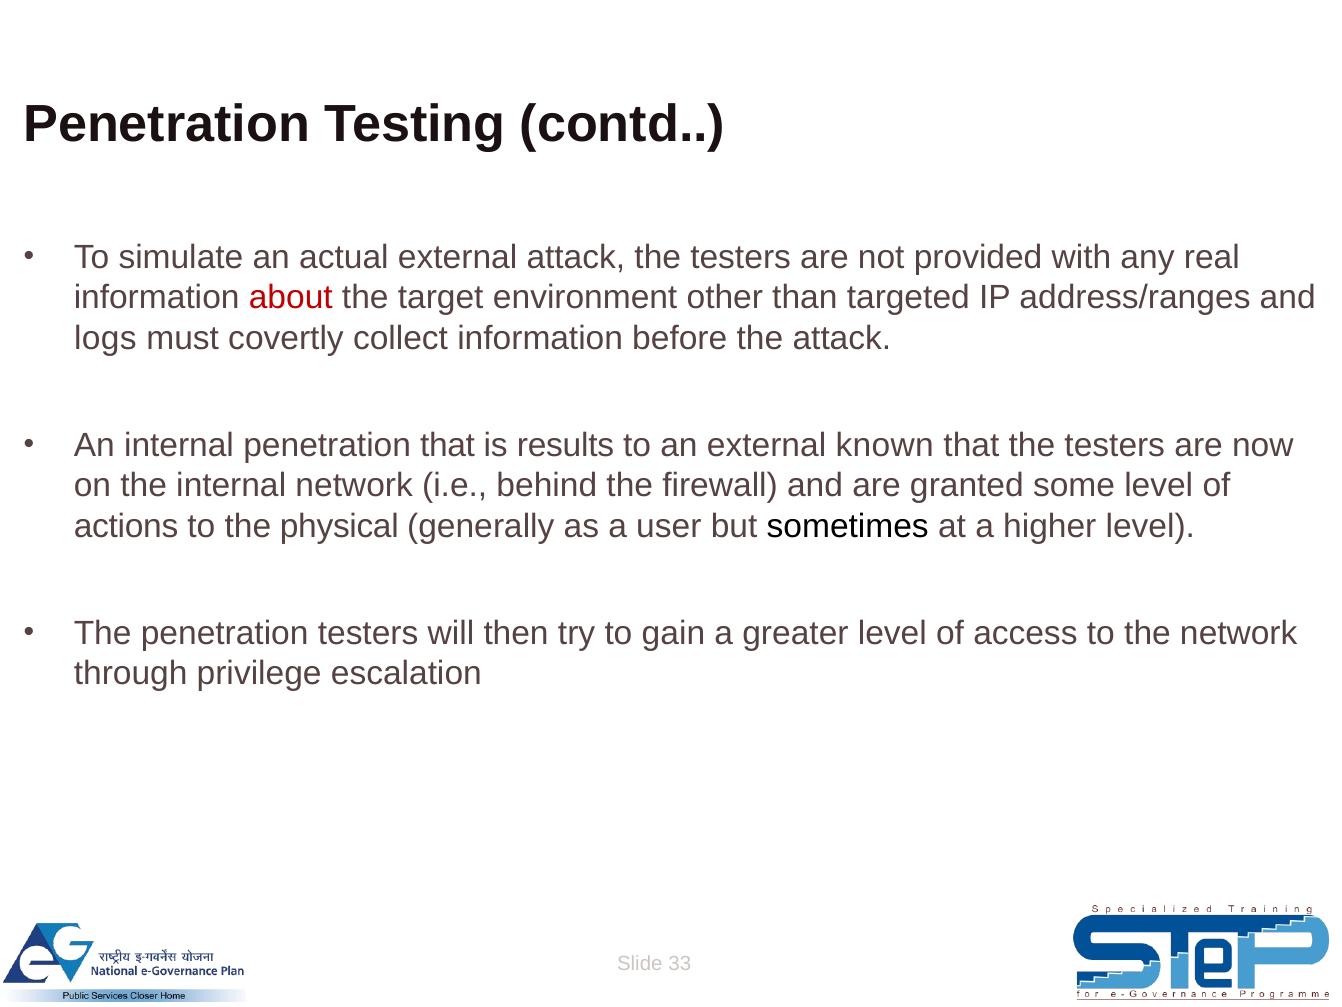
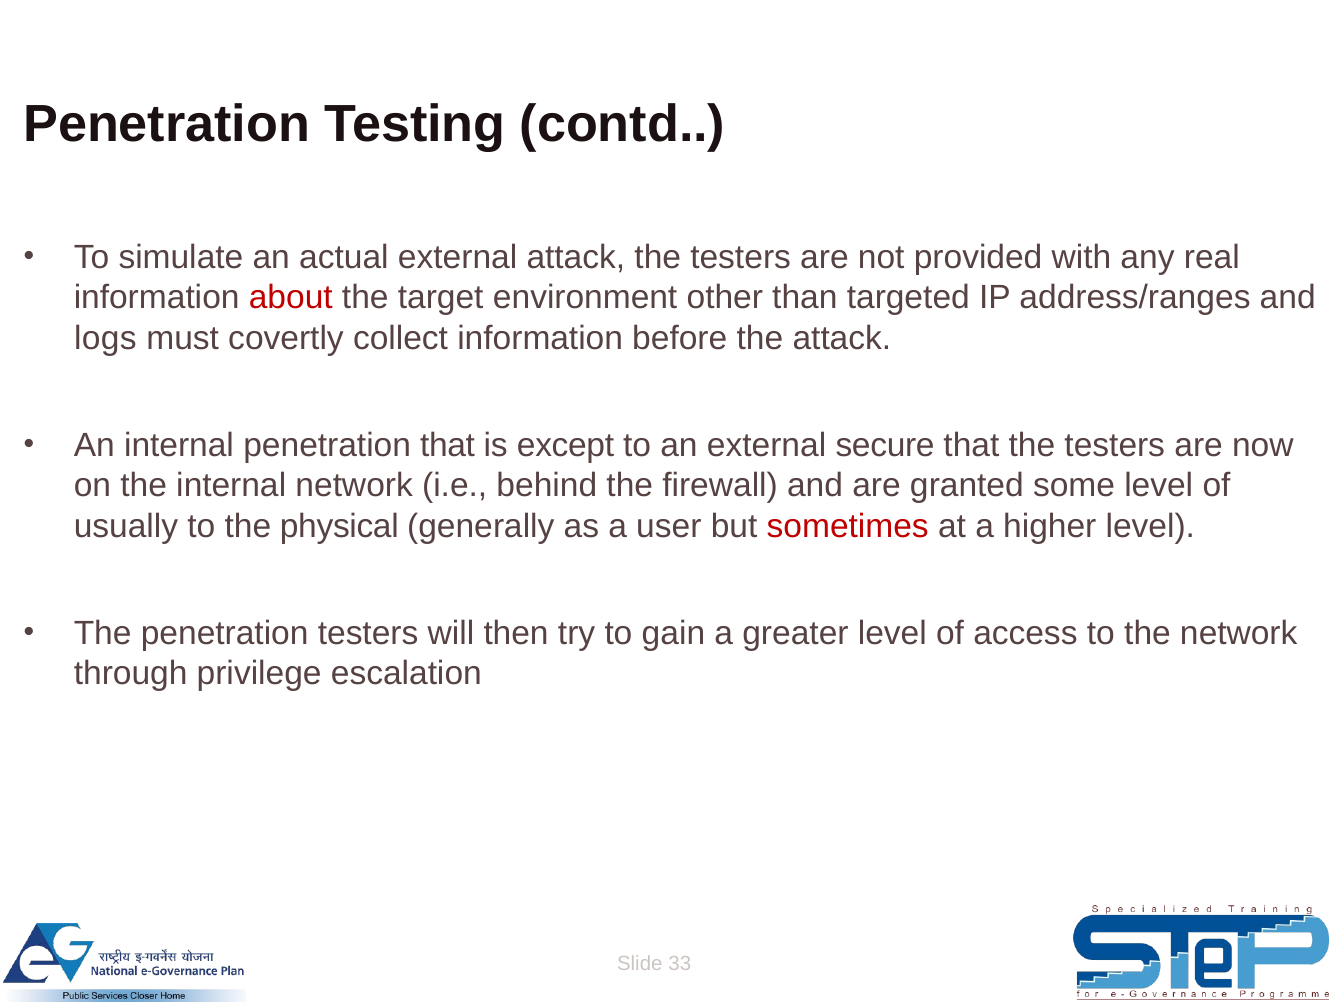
results: results -> except (566, 445)
known: known -> secure (885, 445)
actions: actions -> usually (126, 526)
sometimes colour: black -> red (848, 526)
